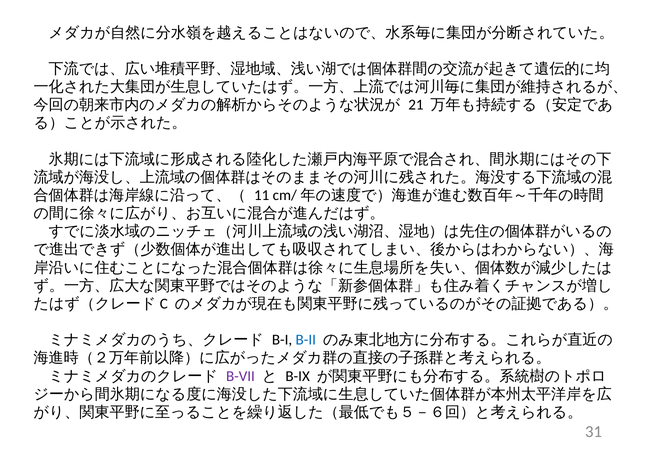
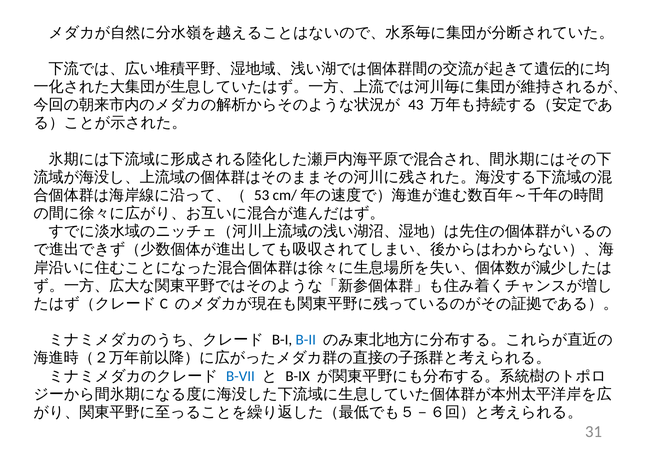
21: 21 -> 43 (416, 105)
11: 11 -> 53 (262, 195)
B-VII colour: purple -> blue (240, 376)
